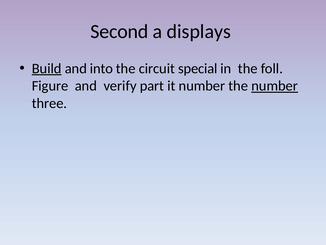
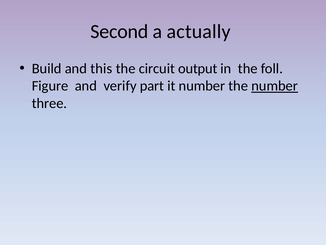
displays: displays -> actually (199, 32)
Build underline: present -> none (47, 68)
into: into -> this (101, 68)
special: special -> output (198, 68)
